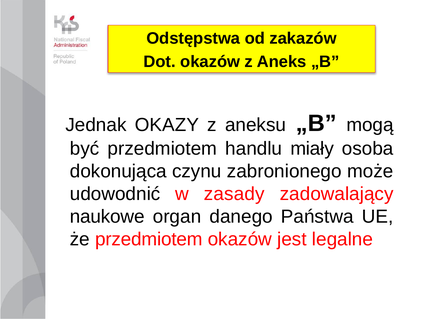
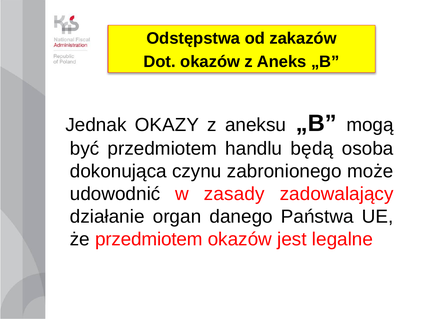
miały: miały -> będą (312, 149)
naukowe: naukowe -> działanie (107, 217)
